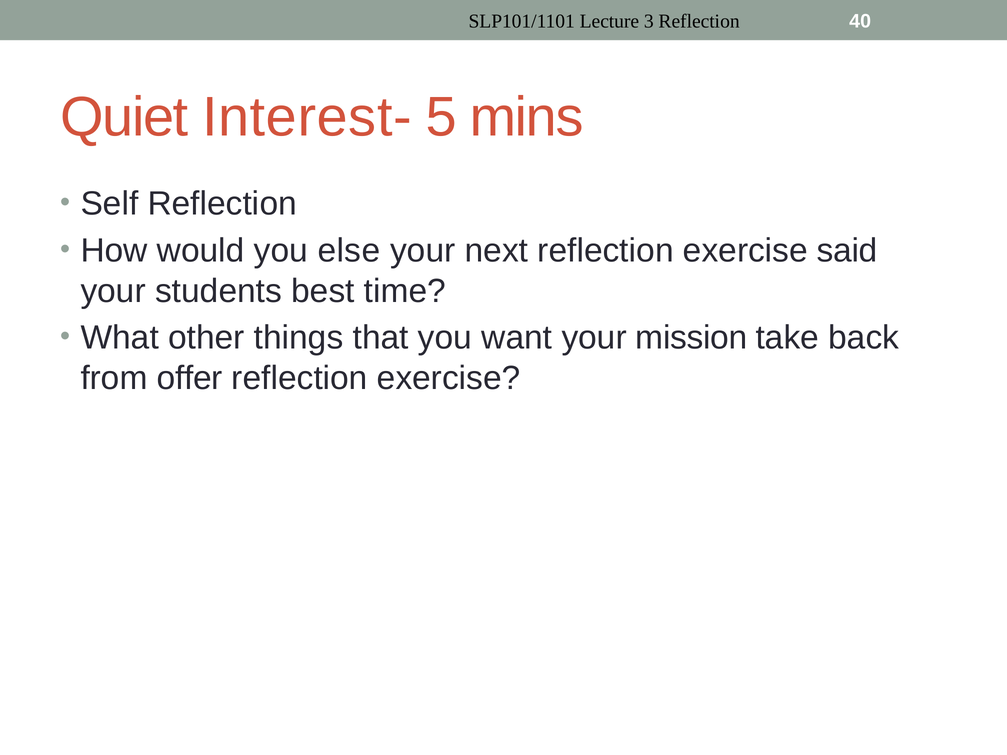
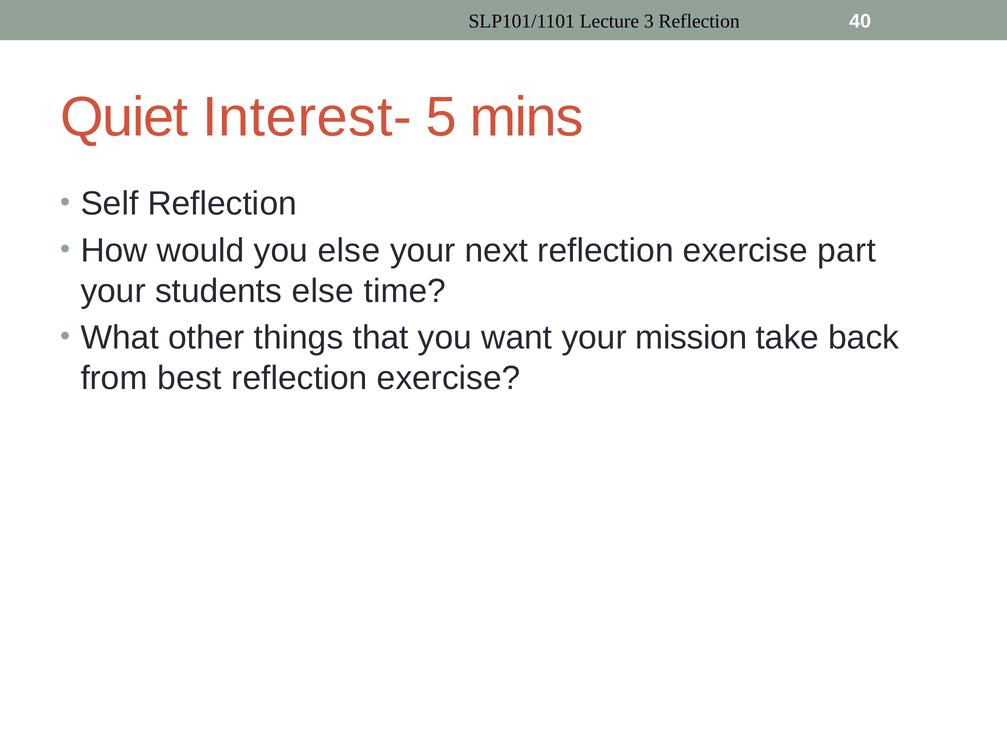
said: said -> part (847, 251)
students best: best -> else (323, 291)
offer: offer -> best (189, 378)
